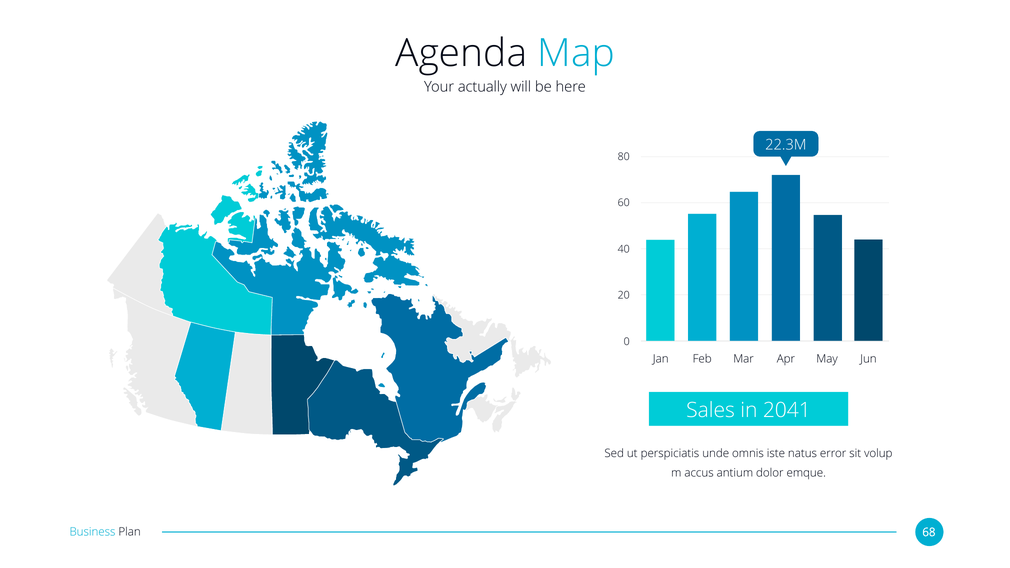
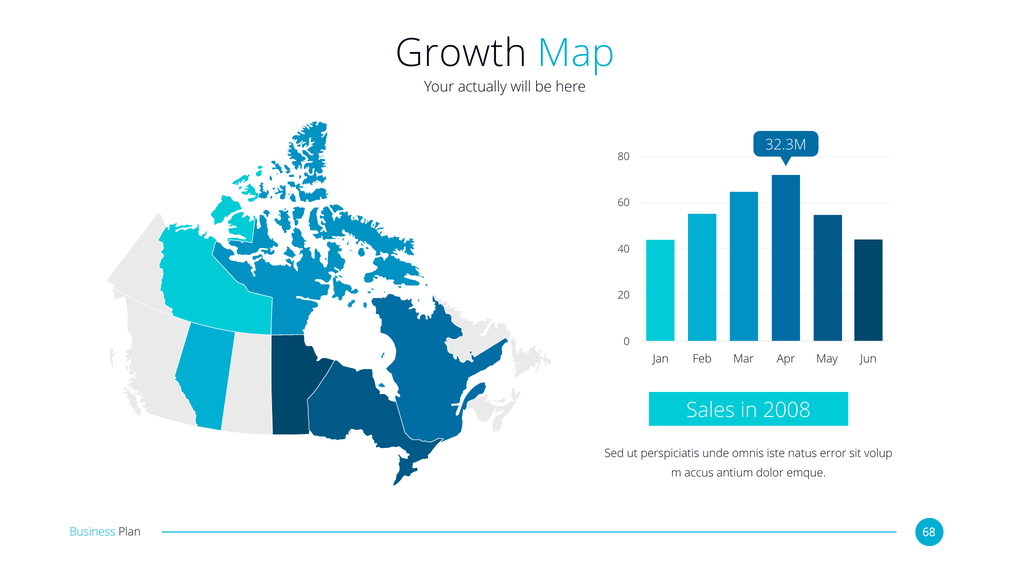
Agenda: Agenda -> Growth (461, 54)
22.3M: 22.3M -> 32.3M (786, 145)
2041: 2041 -> 2008 (787, 410)
